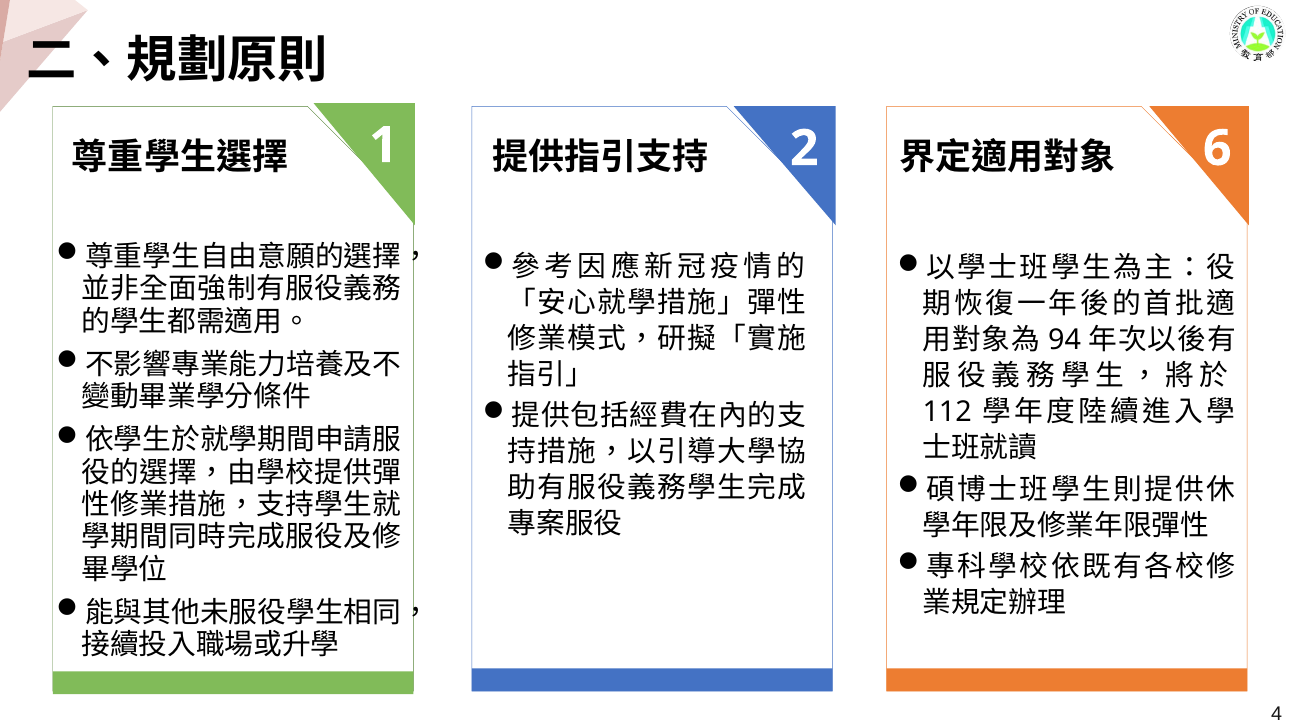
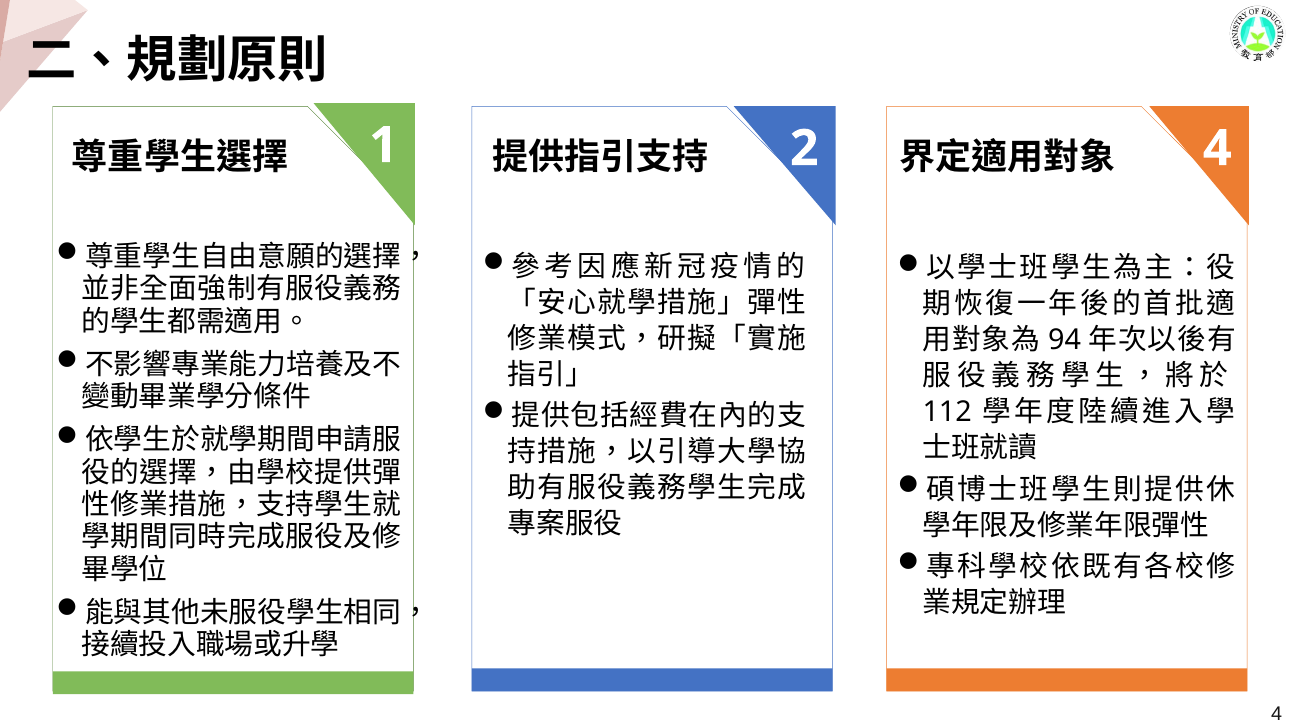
1 6: 6 -> 4 (1217, 149)
